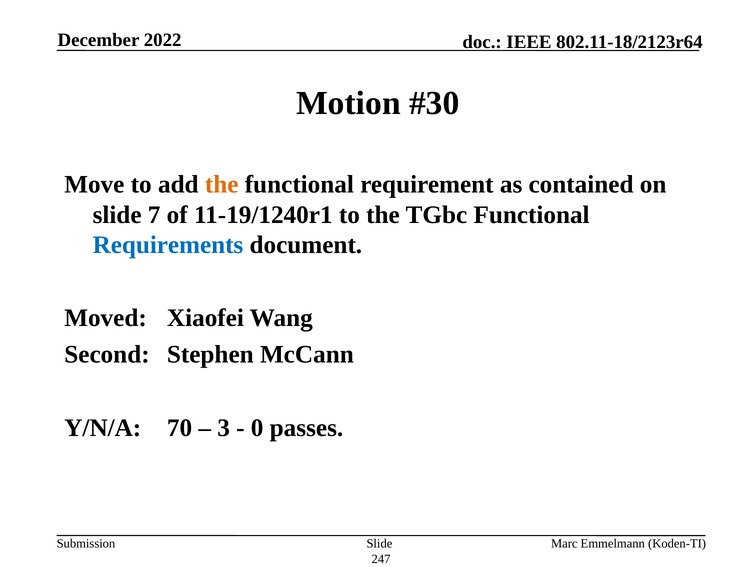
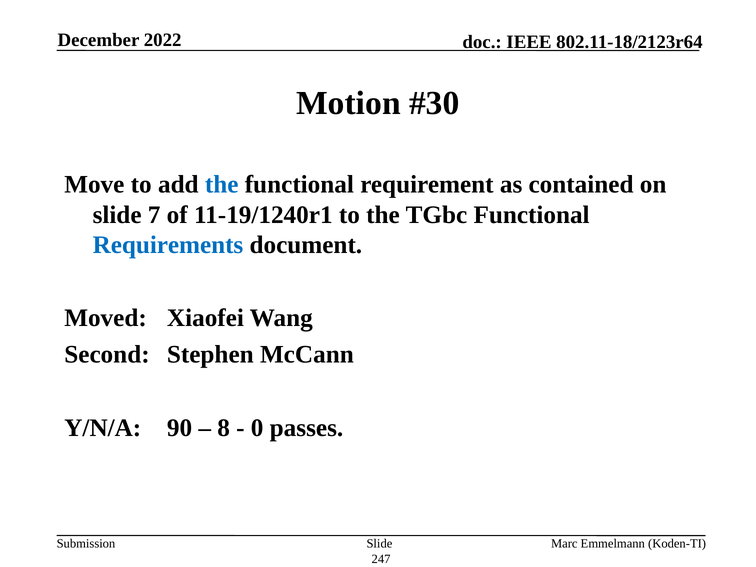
the colour: orange -> blue (222, 184)
70: 70 -> 90 (180, 428)
3: 3 -> 8 (224, 428)
